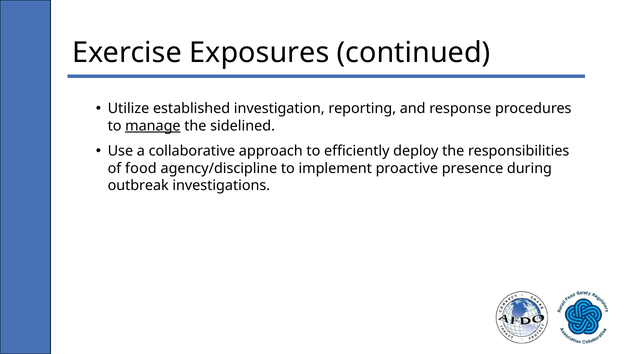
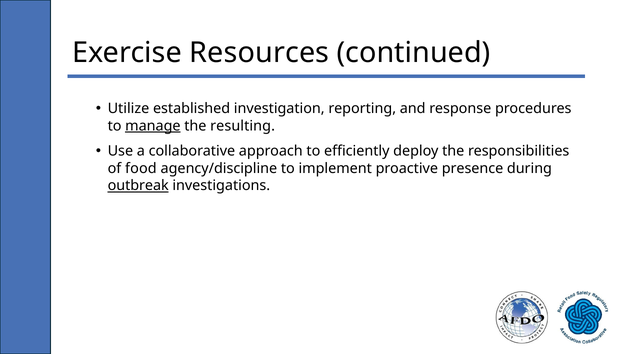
Exposures: Exposures -> Resources (259, 53)
sidelined: sidelined -> resulting (243, 126)
outbreak underline: none -> present (138, 185)
